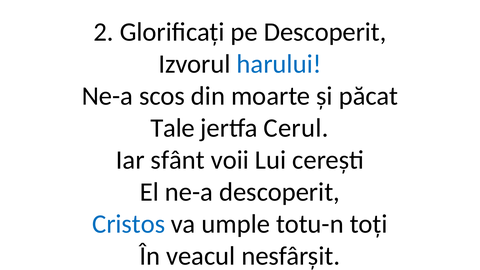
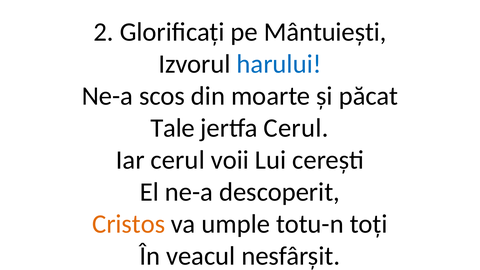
pe Descoperit: Descoperit -> Mântuiești (325, 32)
Iar sfânt: sfânt -> cerul (178, 160)
Cristos colour: blue -> orange (129, 224)
